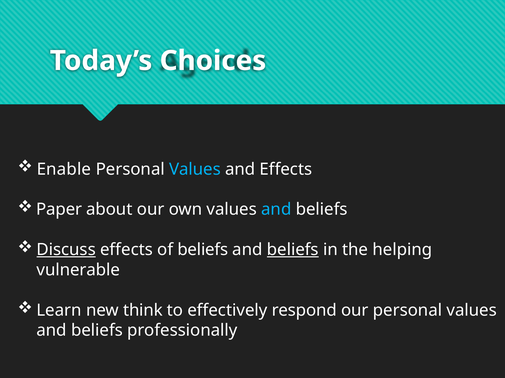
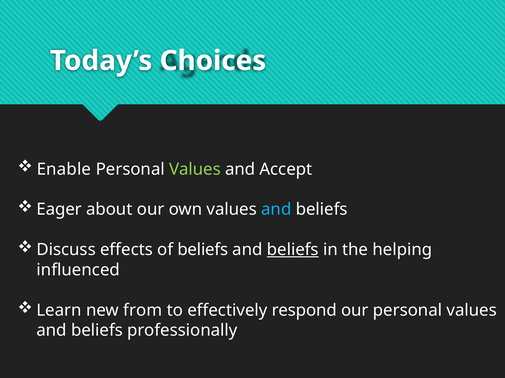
Values colour: light blue -> light green (195, 169)
and Effects: Effects -> Accept (286, 169)
Paper: Paper -> Eager (59, 210)
Discuss underline: present -> none (66, 250)
vulnerable: vulnerable -> influenced (78, 270)
think: think -> from (143, 311)
